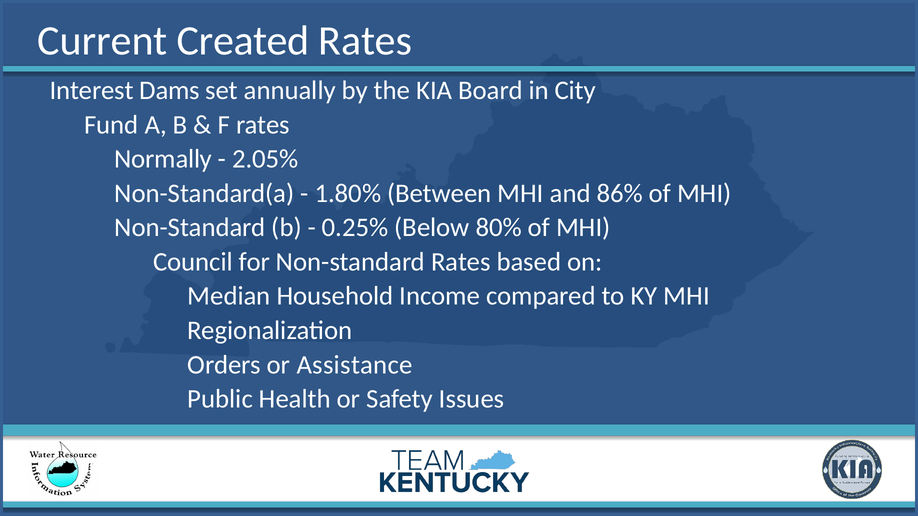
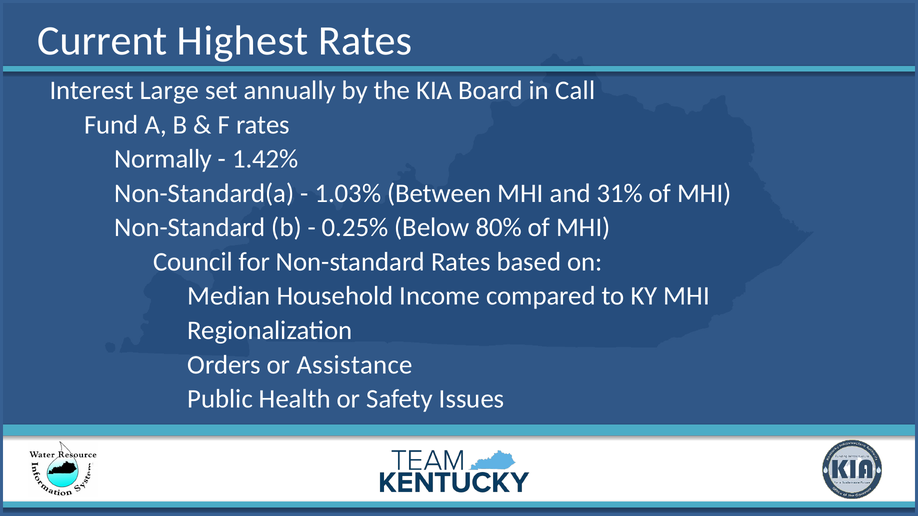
Created: Created -> Highest (243, 41)
Dams: Dams -> Large (169, 91)
City: City -> Call (575, 91)
2.05%: 2.05% -> 1.42% (265, 159)
1.80%: 1.80% -> 1.03% (348, 194)
86%: 86% -> 31% (620, 194)
